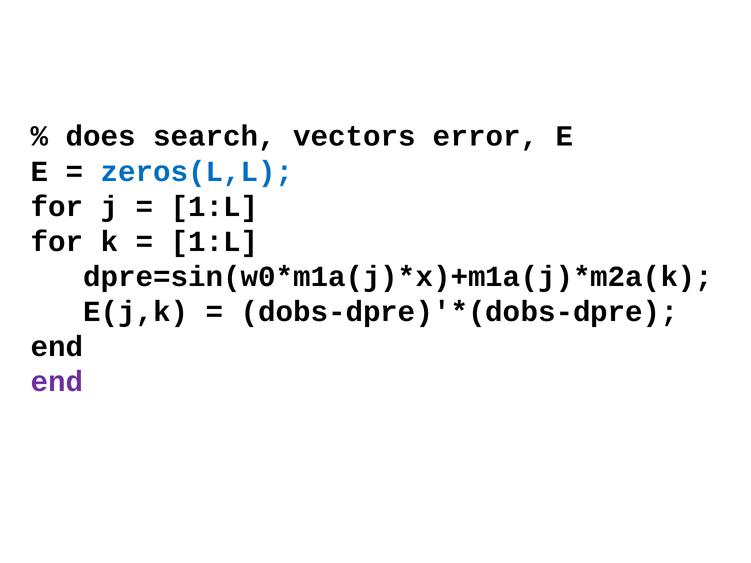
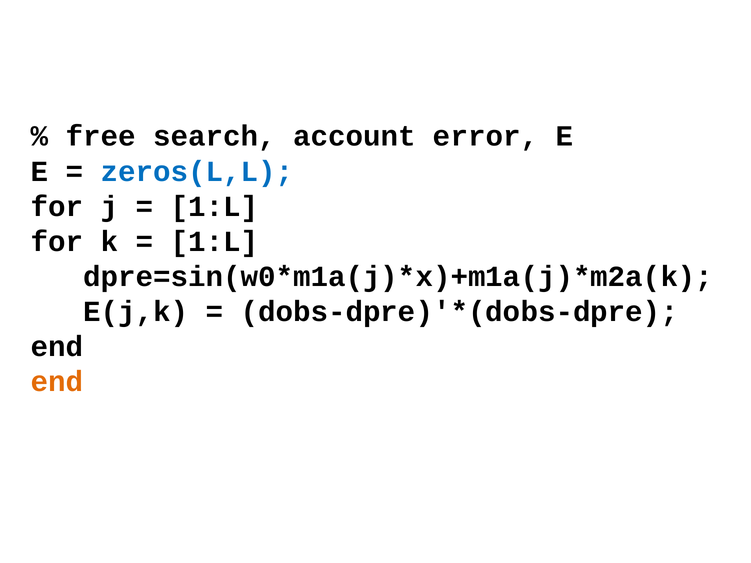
does: does -> free (101, 136)
vectors: vectors -> account (354, 136)
end colour: purple -> orange (57, 382)
